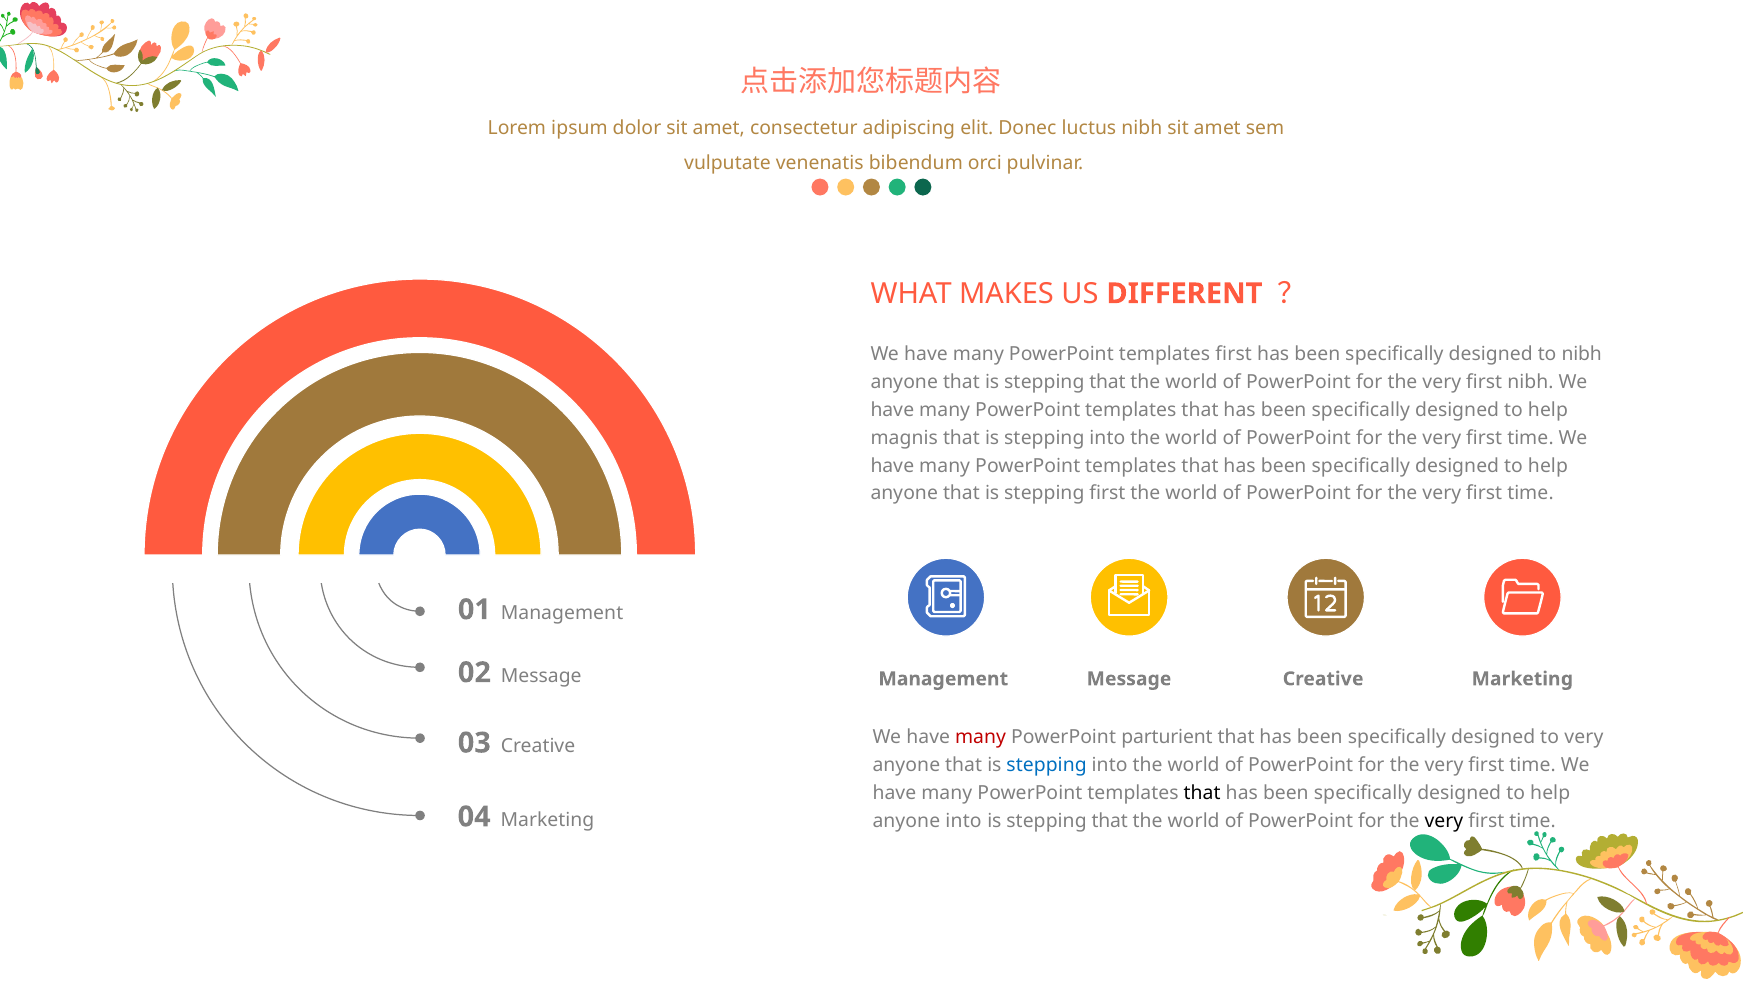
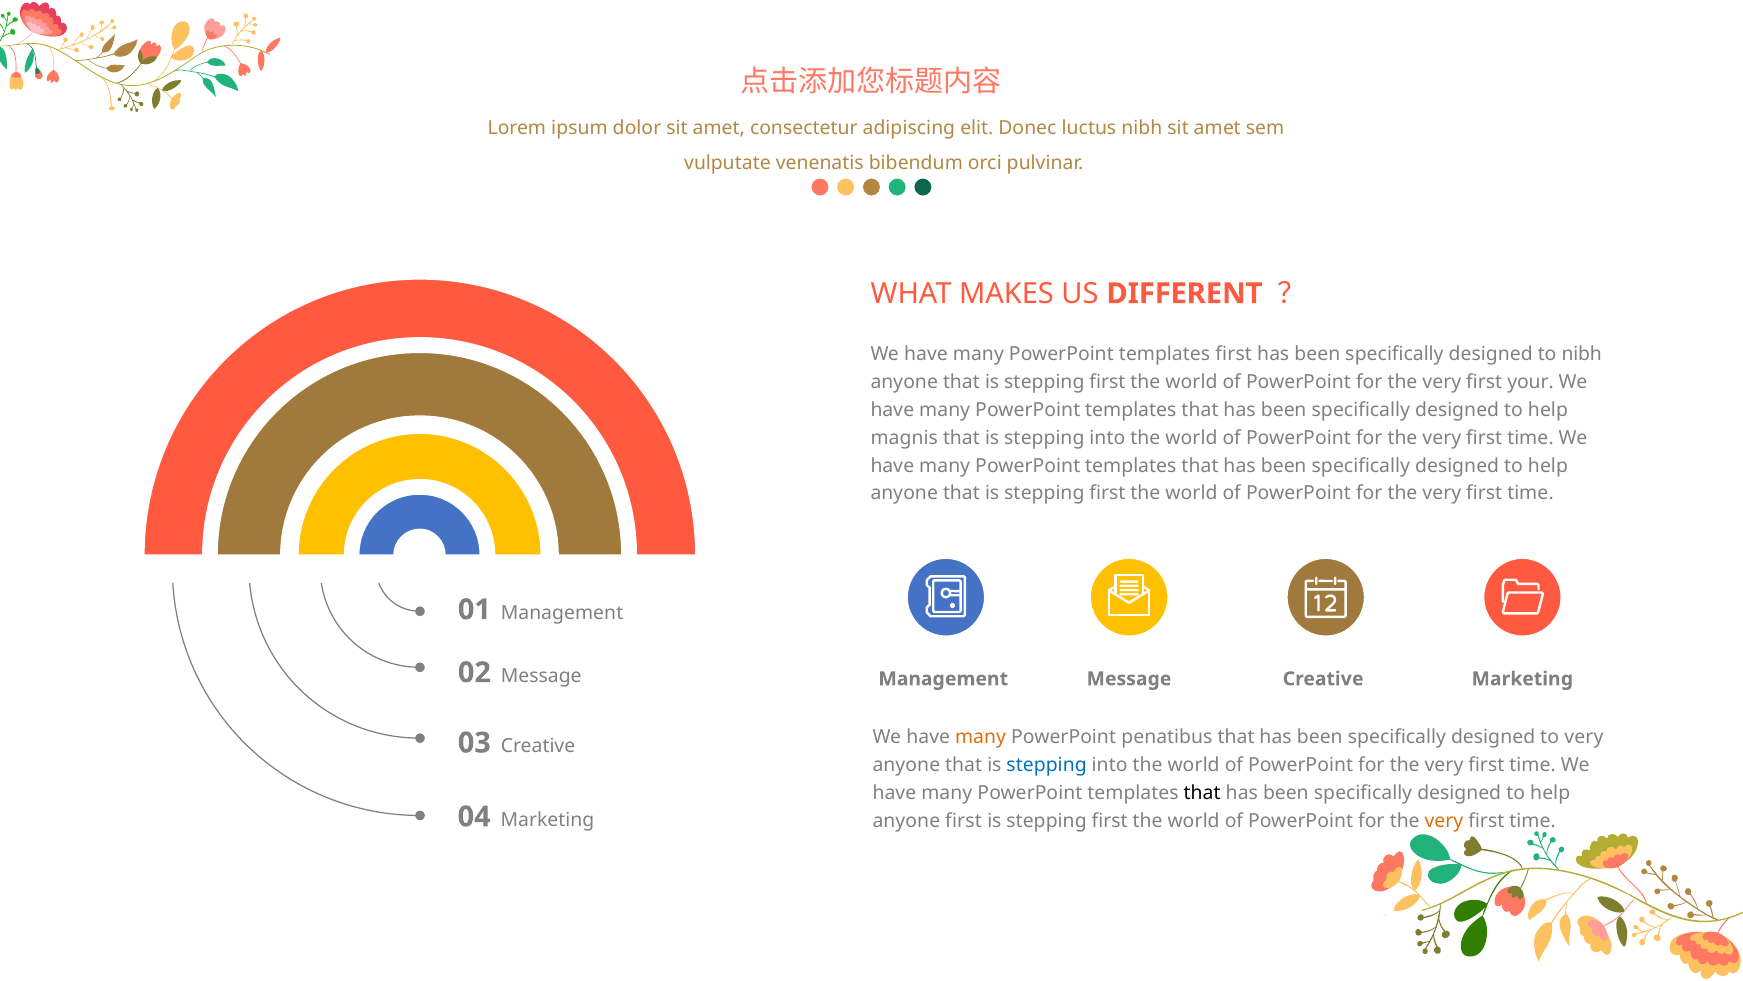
that: that -> first (1107, 382)
first nibh: nibh -> your (1531, 382)
many colour: red -> orange (981, 737)
parturient: parturient -> penatibus (1167, 737)
anyone into: into -> first (964, 821)
that: that -> first (1110, 821)
very colour: black -> orange (1444, 821)
